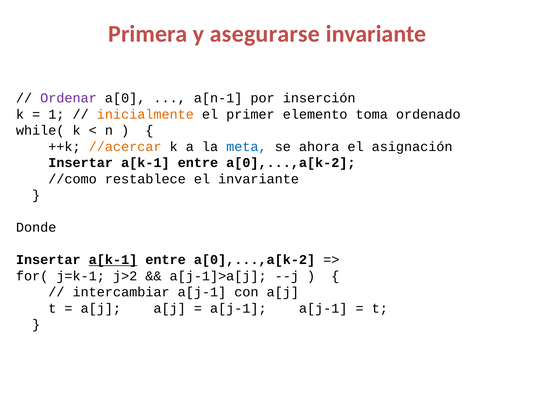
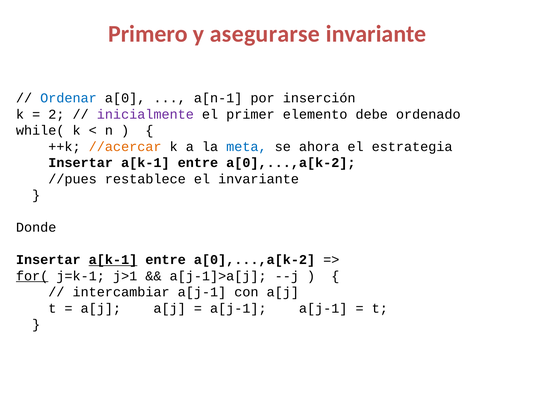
Primera: Primera -> Primero (148, 34)
Ordenar colour: purple -> blue (69, 98)
1: 1 -> 2 (56, 114)
inicialmente colour: orange -> purple (145, 114)
toma: toma -> debe (372, 114)
asignación: asignación -> estrategia (412, 147)
//como: //como -> //pues (73, 179)
for( underline: none -> present (32, 276)
j>2: j>2 -> j>1 (125, 276)
